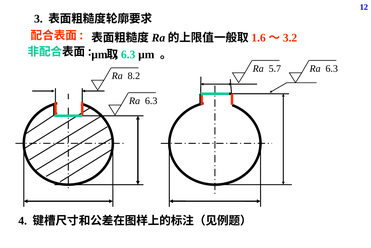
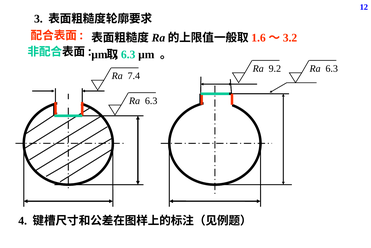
5.7: 5.7 -> 9.2 (275, 68)
8.2: 8.2 -> 7.4 (134, 76)
